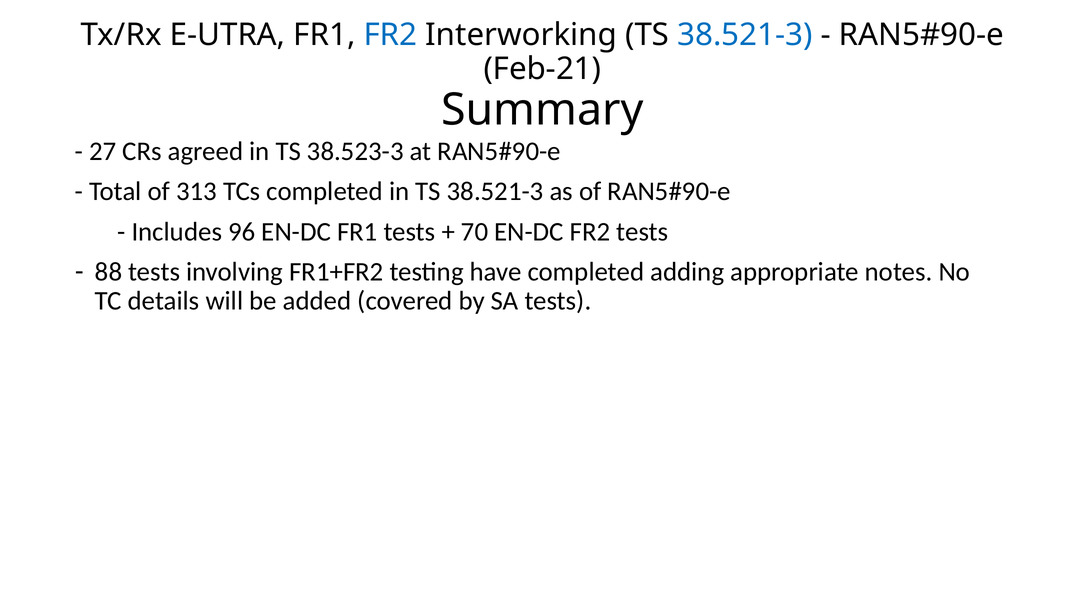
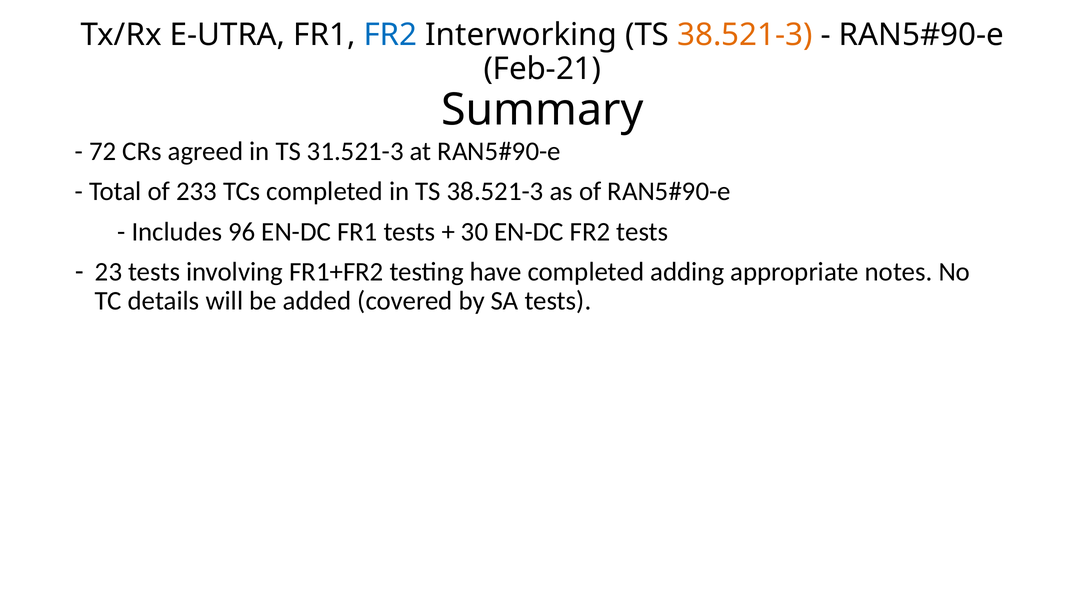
38.521-3 colour: blue -> orange (745, 35)
27: 27 -> 72 (103, 151)
38.523-3: 38.523-3 -> 31.521-3 (355, 151)
313: 313 -> 233 (197, 192)
70: 70 -> 30 (475, 232)
88: 88 -> 23 (109, 272)
